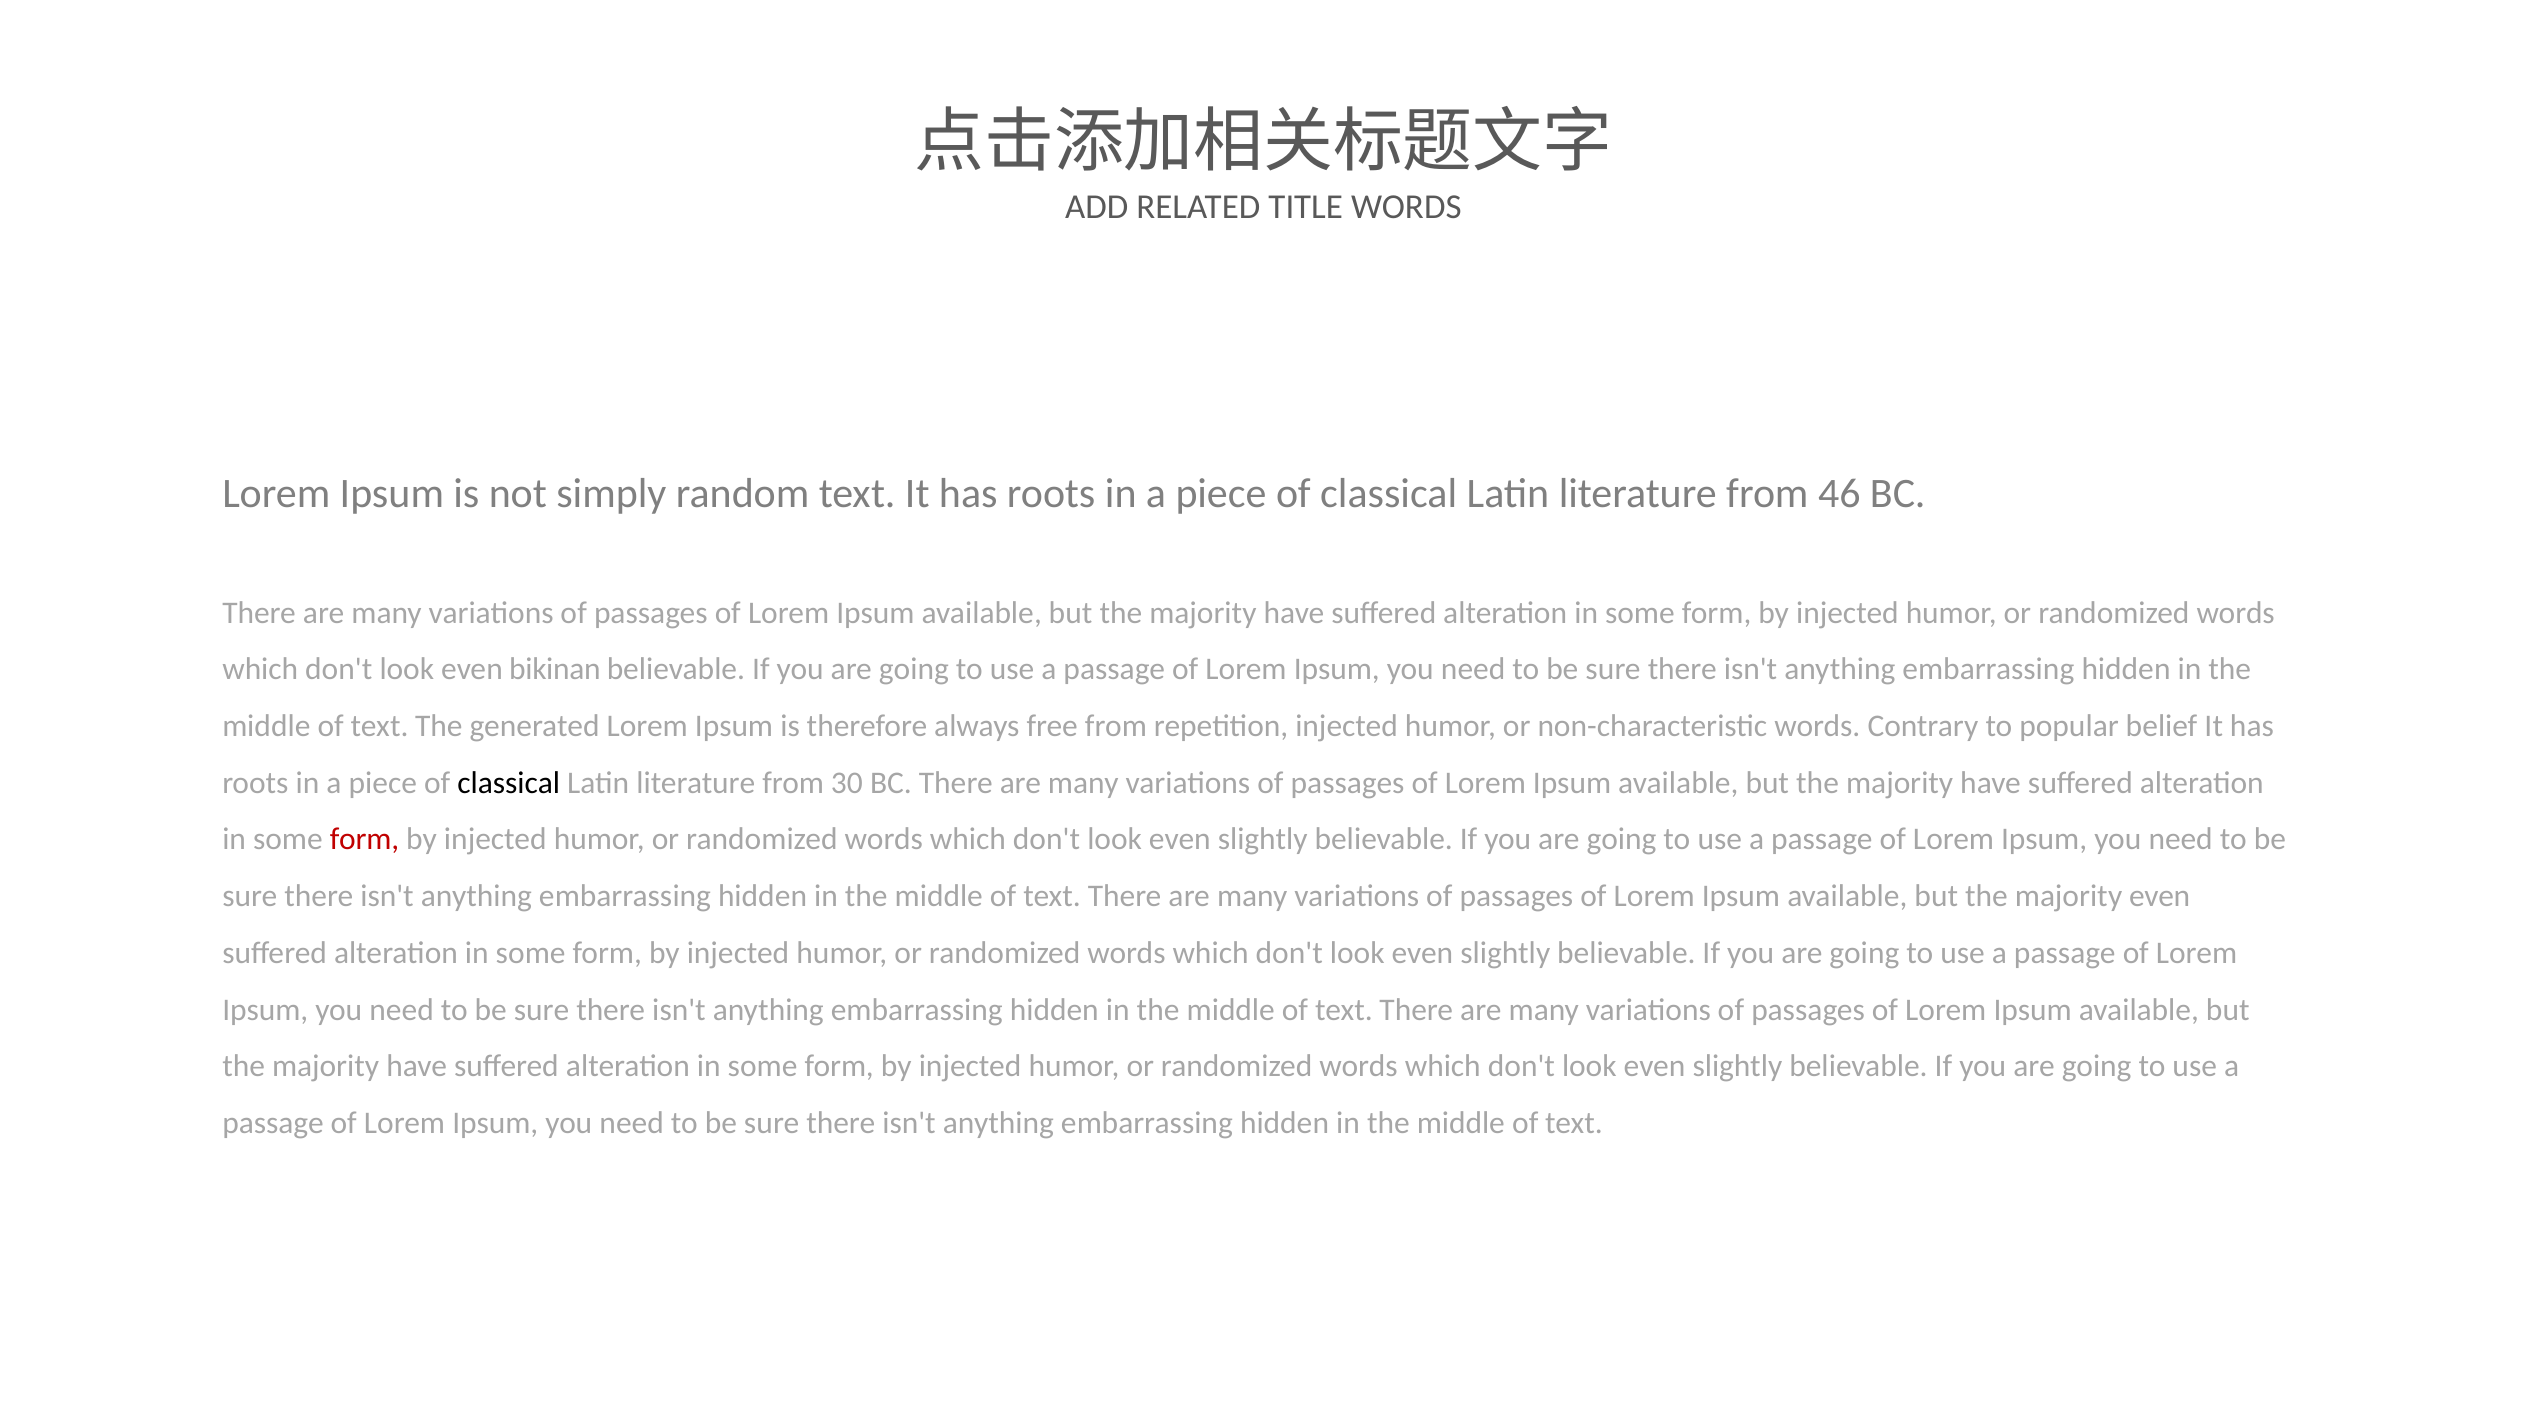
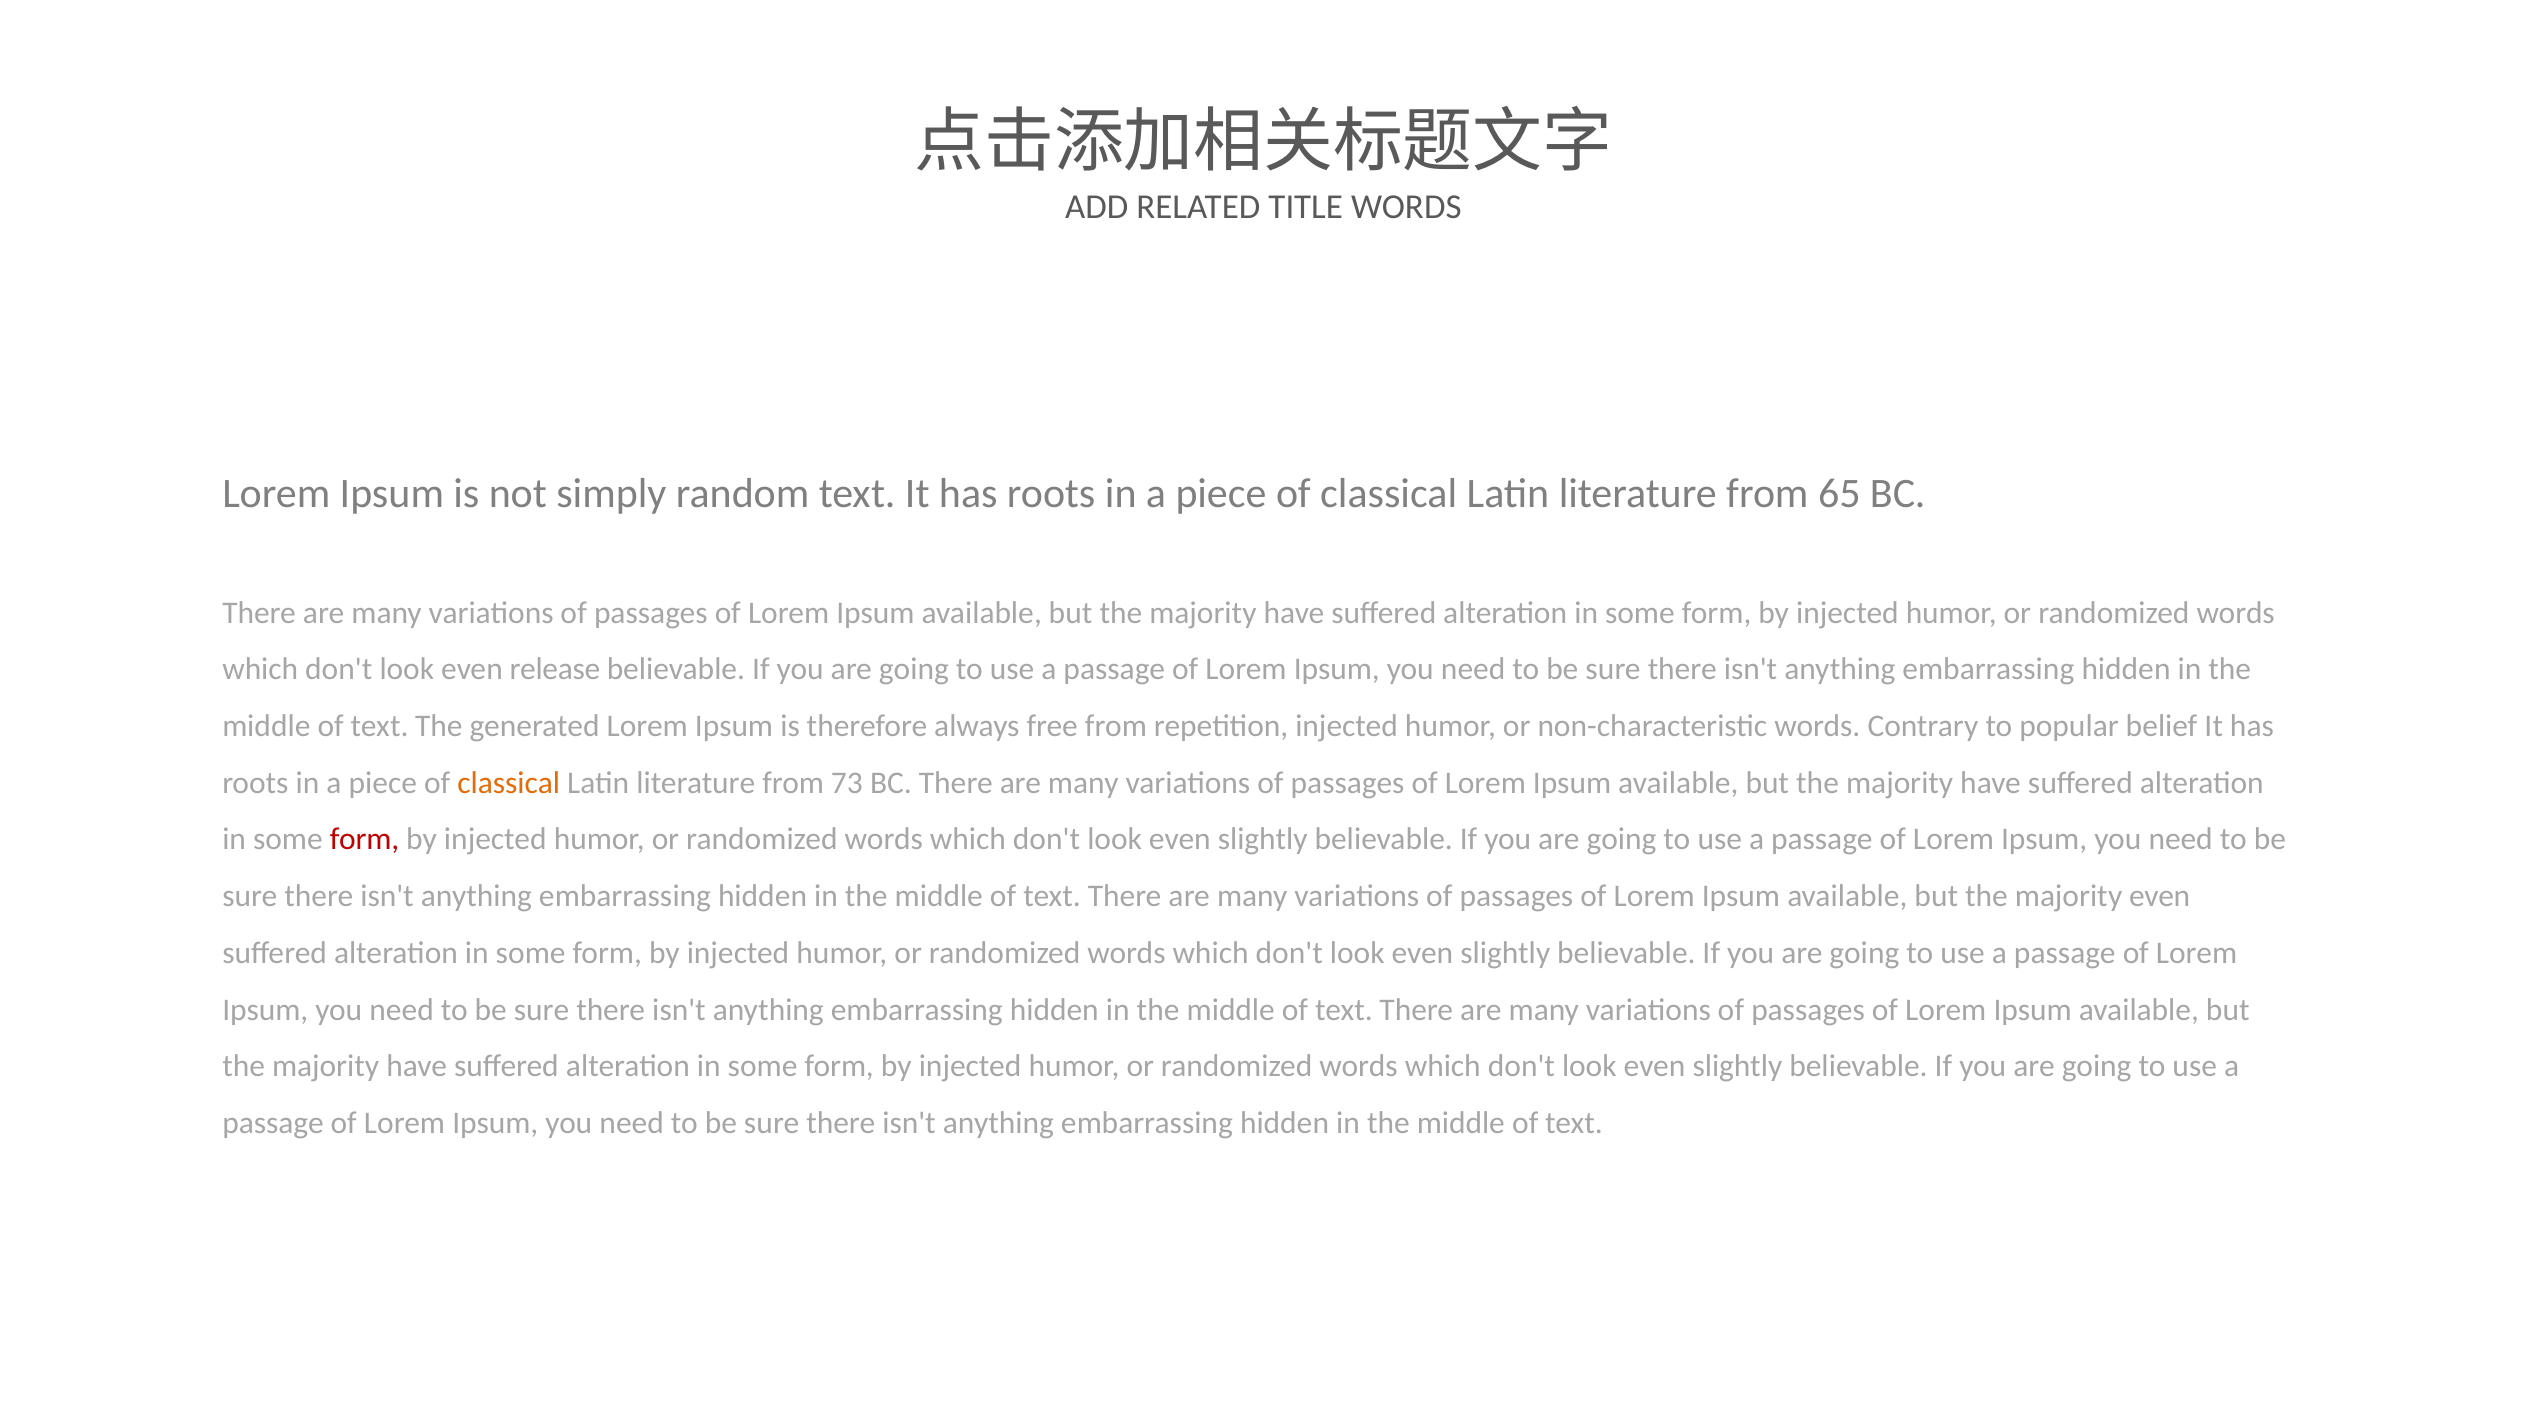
46: 46 -> 65 (1839, 494)
bikinan: bikinan -> release (555, 670)
classical colour: black -> orange (509, 783)
30: 30 -> 73 (847, 783)
